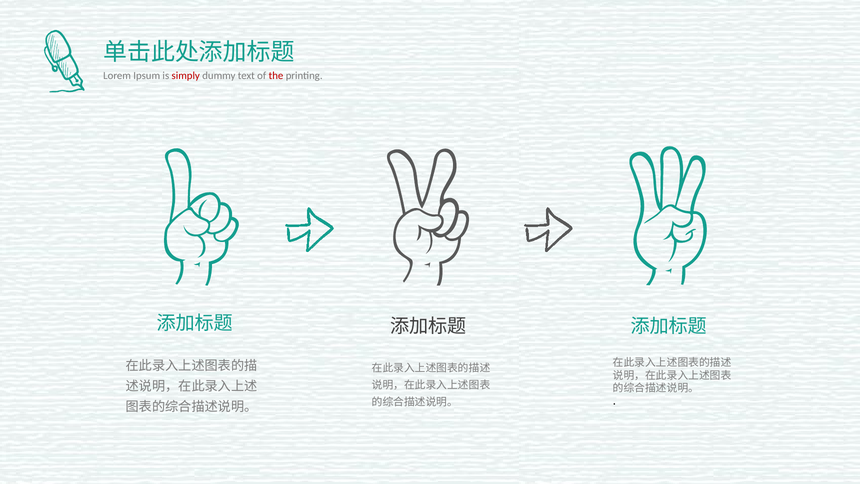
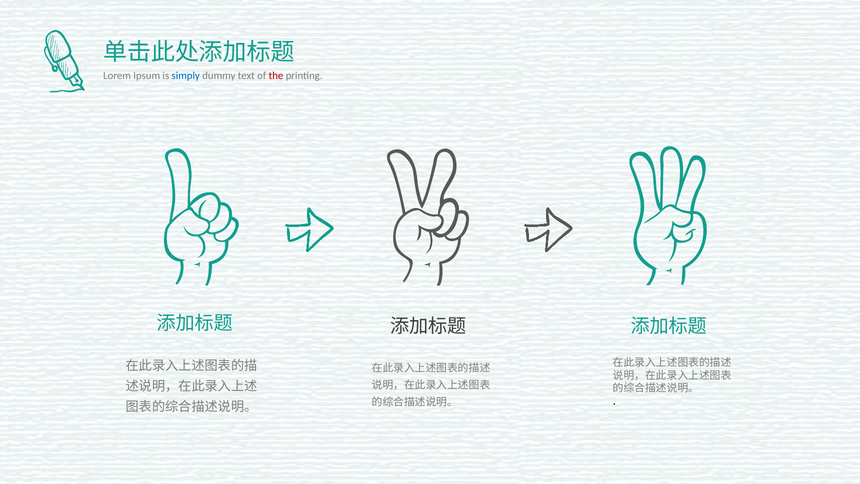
simply colour: red -> blue (186, 75)
